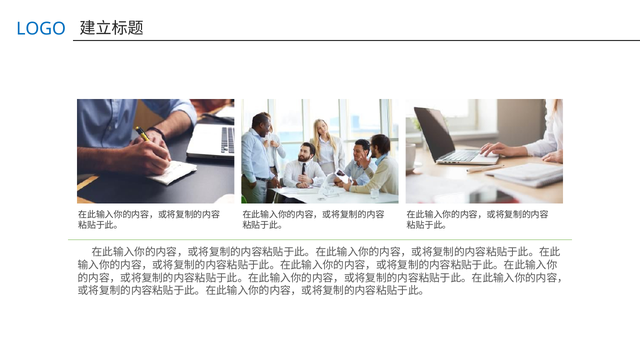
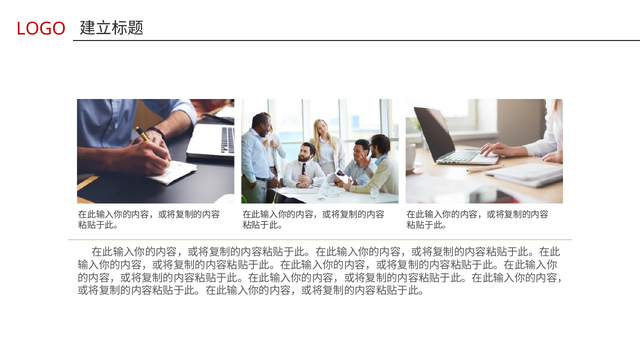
LOGO colour: blue -> red (41, 29)
